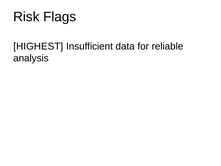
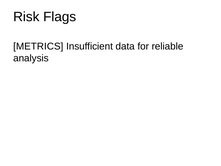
HIGHEST: HIGHEST -> METRICS (38, 46)
